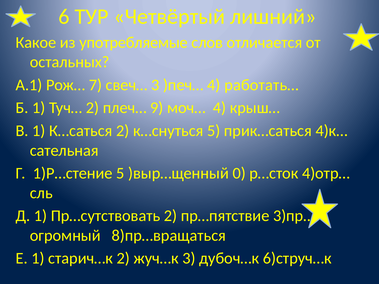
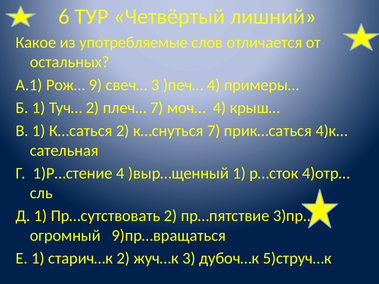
7: 7 -> 9 (95, 85)
работать…: работать… -> примеры… (262, 85)
плеч… 9: 9 -> 7 (157, 108)
к…снуться 5: 5 -> 7 (214, 131)
1)Р…стение 5: 5 -> 4 (120, 173)
)выр…щенный 0: 0 -> 1 (239, 173)
8)пр…вращаться: 8)пр…вращаться -> 9)пр…вращаться (169, 236)
6)струч…к: 6)струч…к -> 5)струч…к (297, 259)
